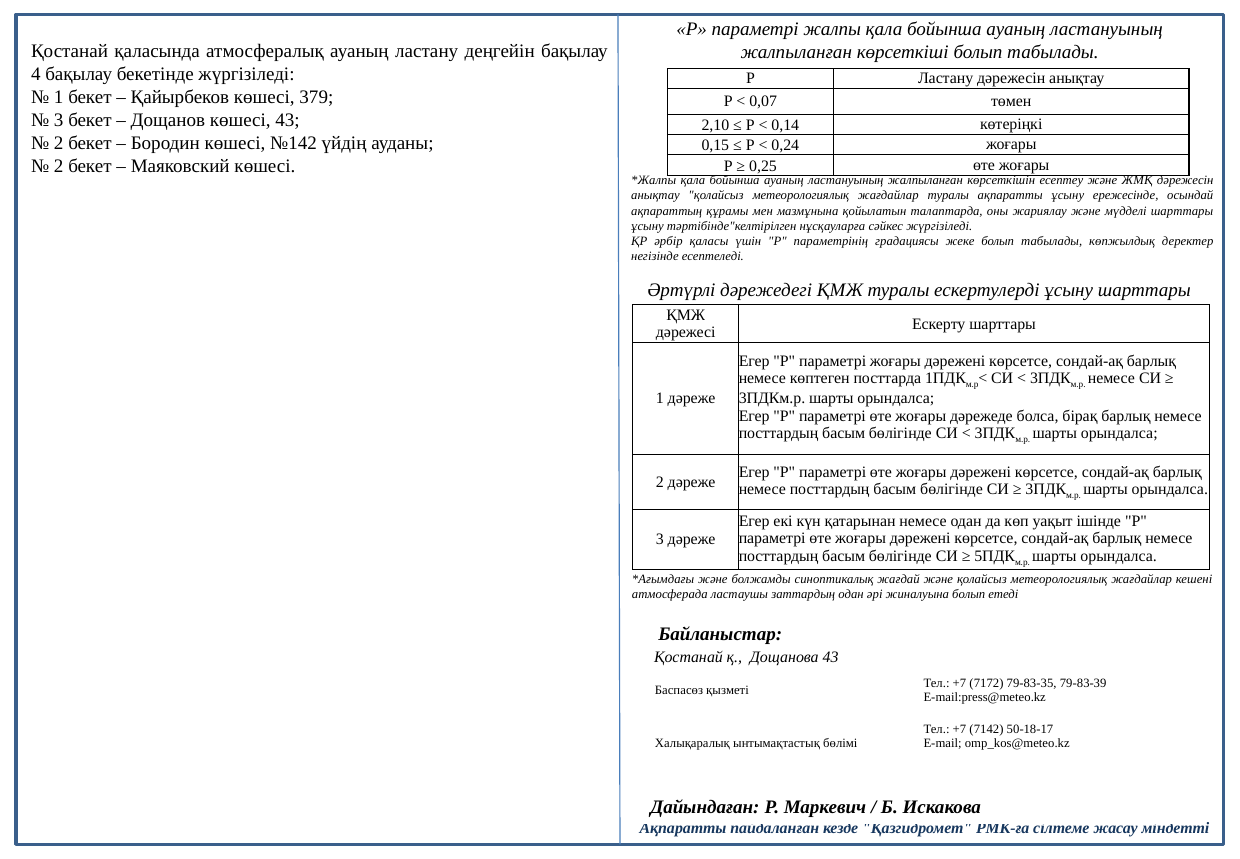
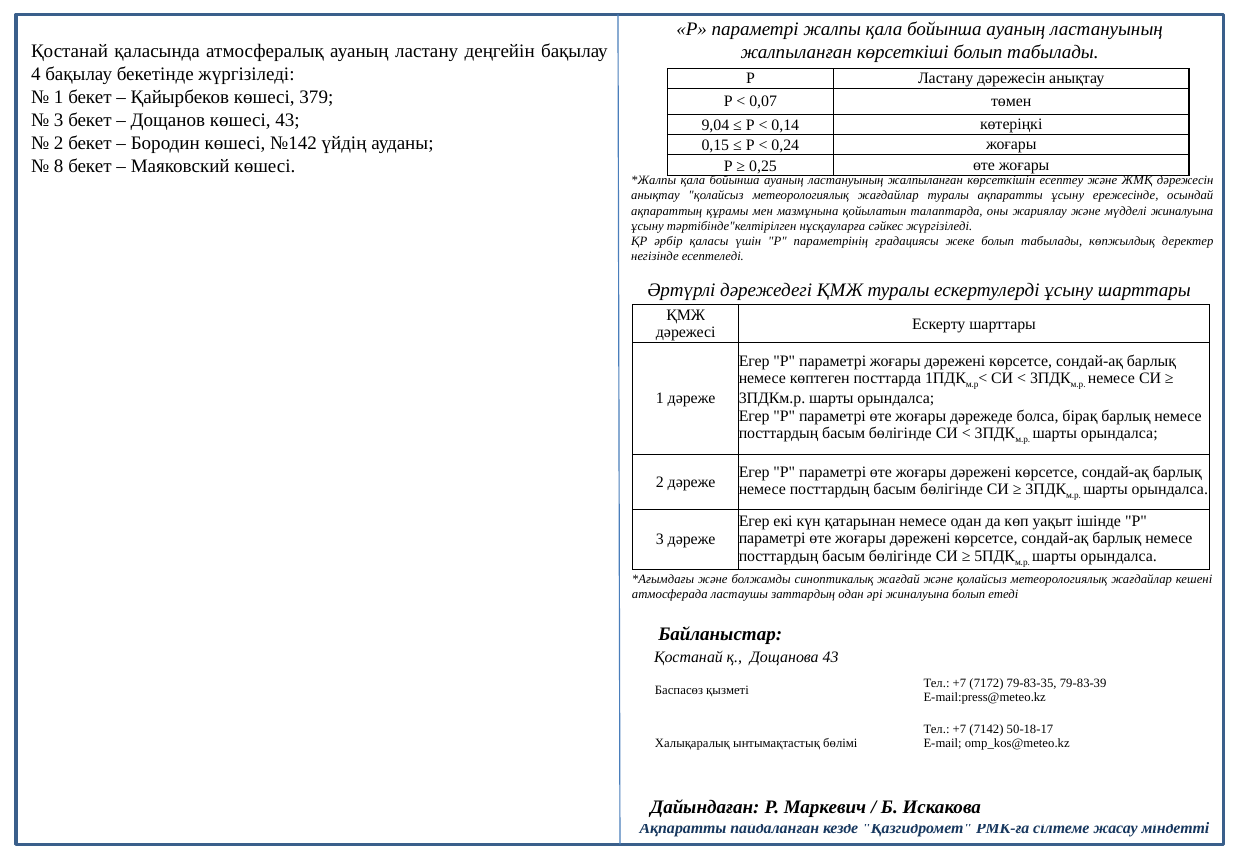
2,10: 2,10 -> 9,04 (715, 125)
2: 2 -> 8 (59, 166)
мүдделі шарттары: шарттары -> жиналуына (1182, 211)
